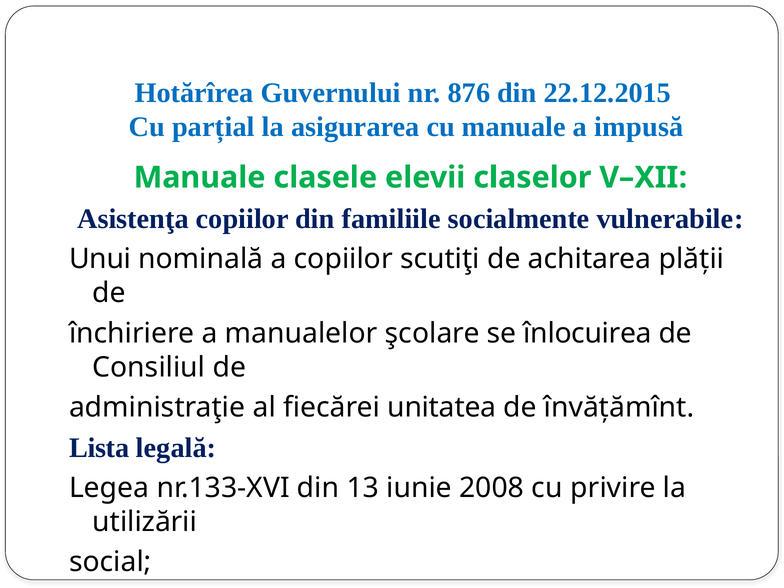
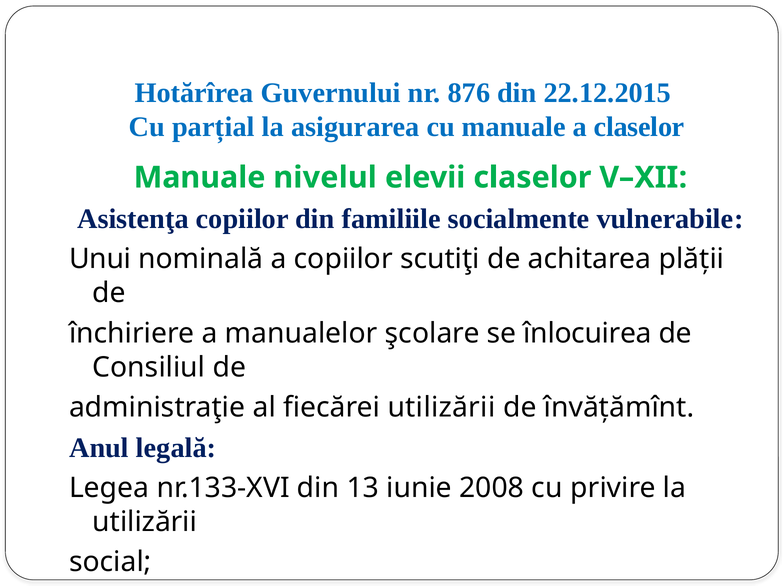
a impusă: impusă -> claselor (639, 127)
clasele: clasele -> nivelul (325, 177)
fiecărei unitatea: unitatea -> utilizării (442, 407)
Lista: Lista -> Anul (99, 448)
